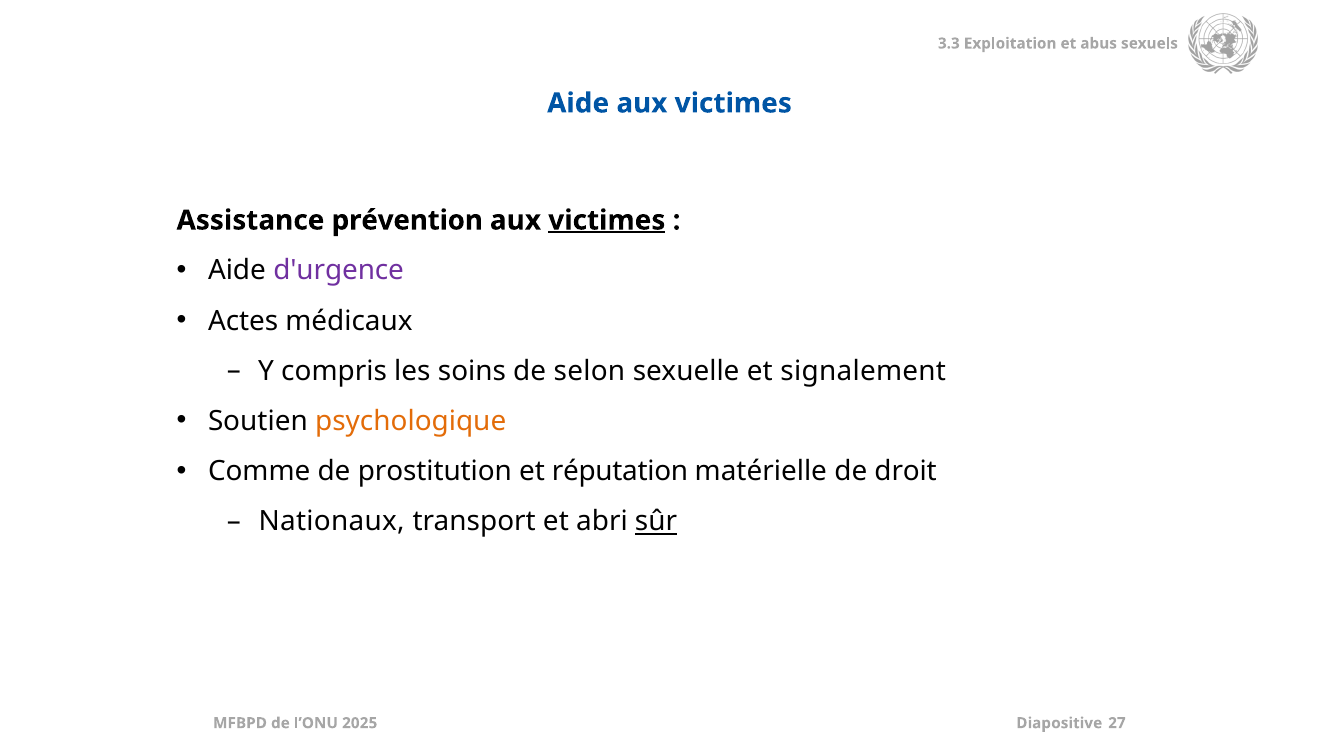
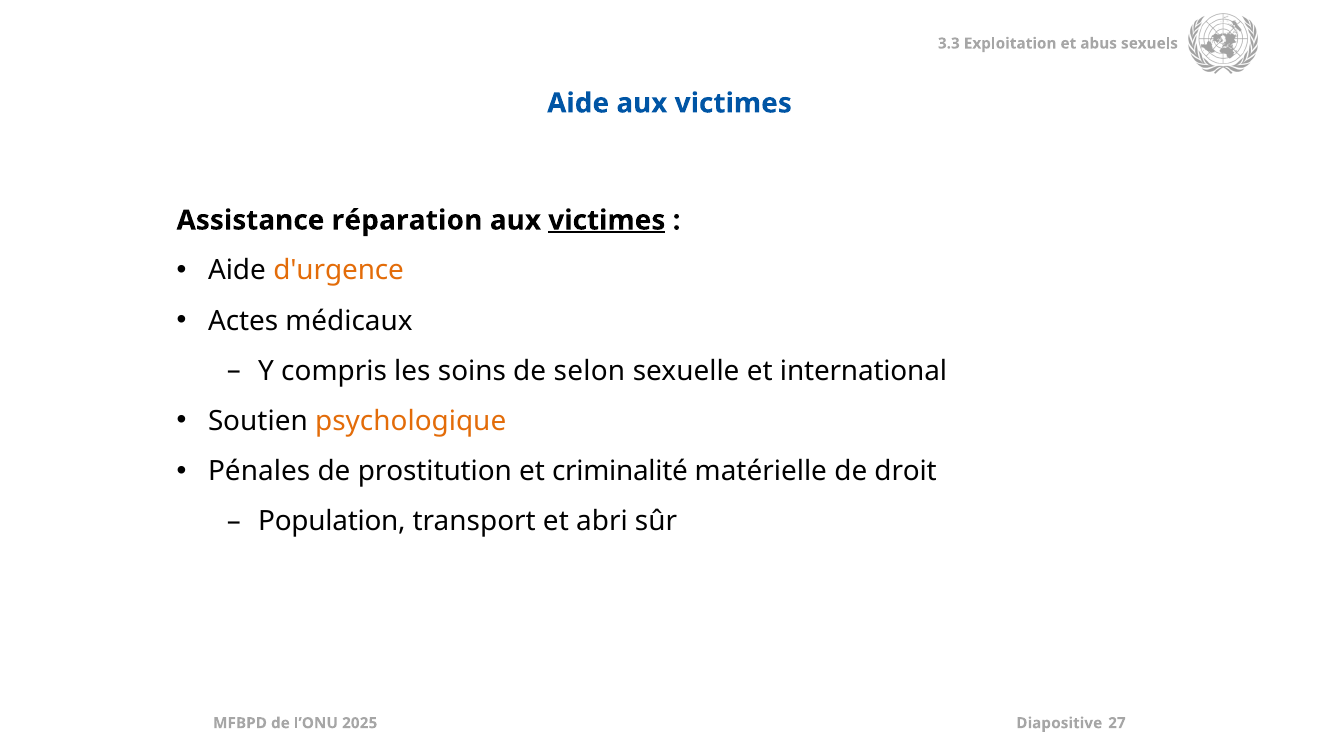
prévention: prévention -> réparation (407, 220)
d'urgence colour: purple -> orange (339, 271)
signalement: signalement -> international (863, 371)
Comme: Comme -> Pénales (259, 472)
réputation: réputation -> criminalité (620, 472)
Nationaux: Nationaux -> Population (332, 522)
sûr underline: present -> none (656, 522)
